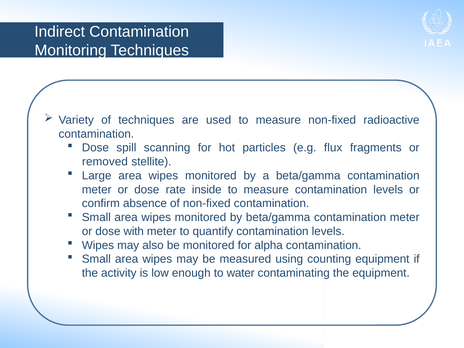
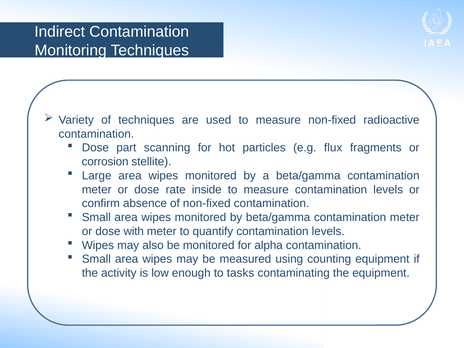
spill: spill -> part (126, 148)
removed: removed -> corrosion (105, 162)
water: water -> tasks (241, 273)
